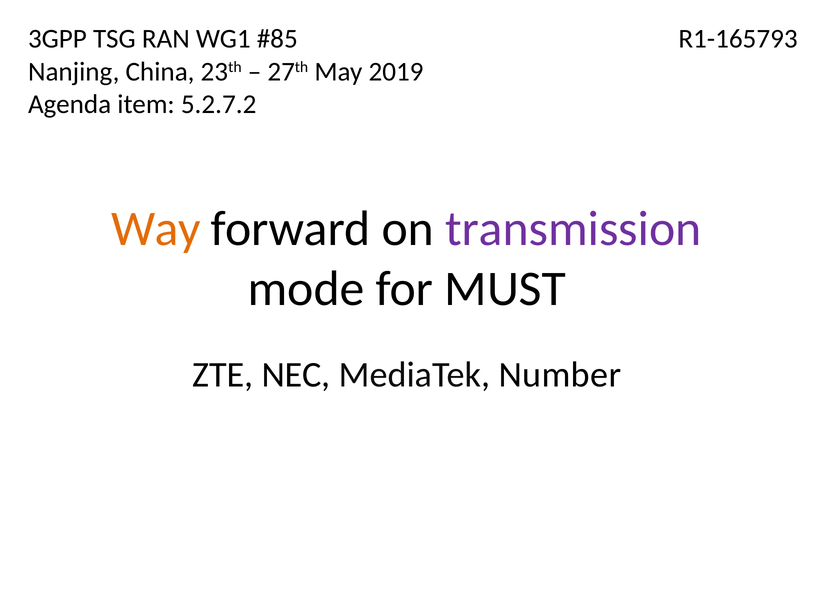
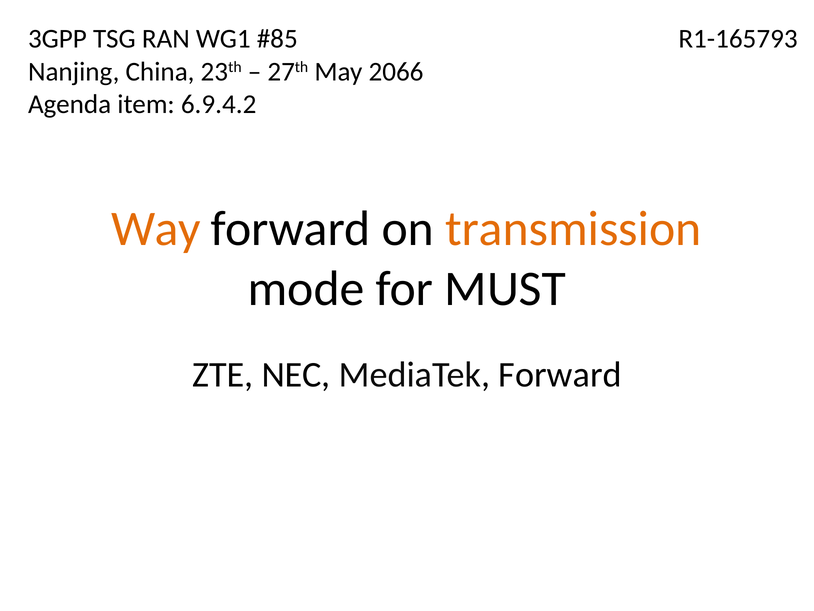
2019: 2019 -> 2066 (396, 72)
5.2.7.2: 5.2.7.2 -> 6.9.4.2 (219, 104)
transmission colour: purple -> orange (573, 229)
MediaTek Number: Number -> Forward (560, 374)
